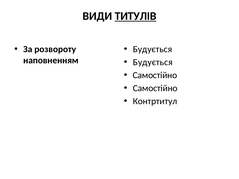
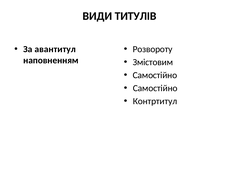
ТИТУЛІВ underline: present -> none (136, 16)
розвороту: розвороту -> авантитул (55, 49)
Будується: Будується -> Розвороту (153, 49)
Будується: Будується -> Змістовим (153, 62)
